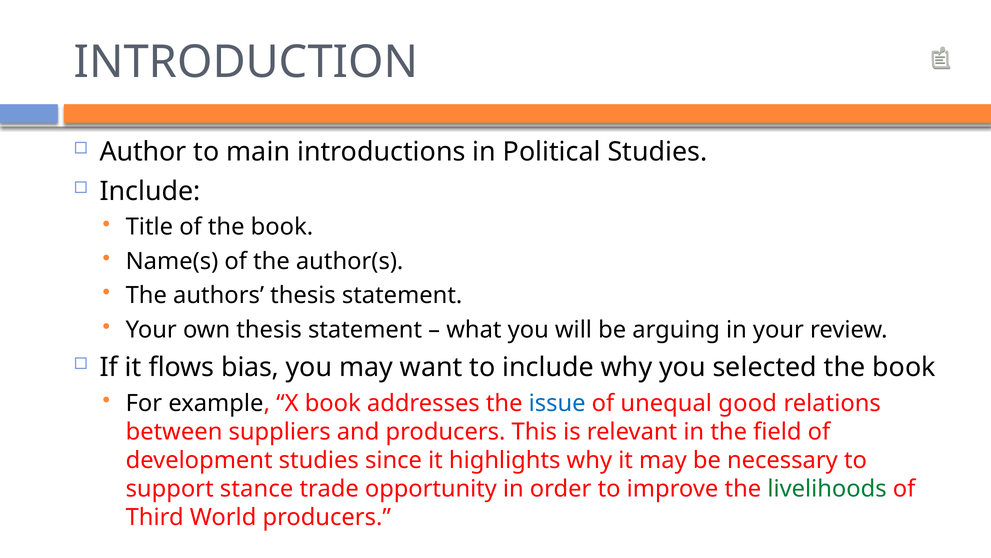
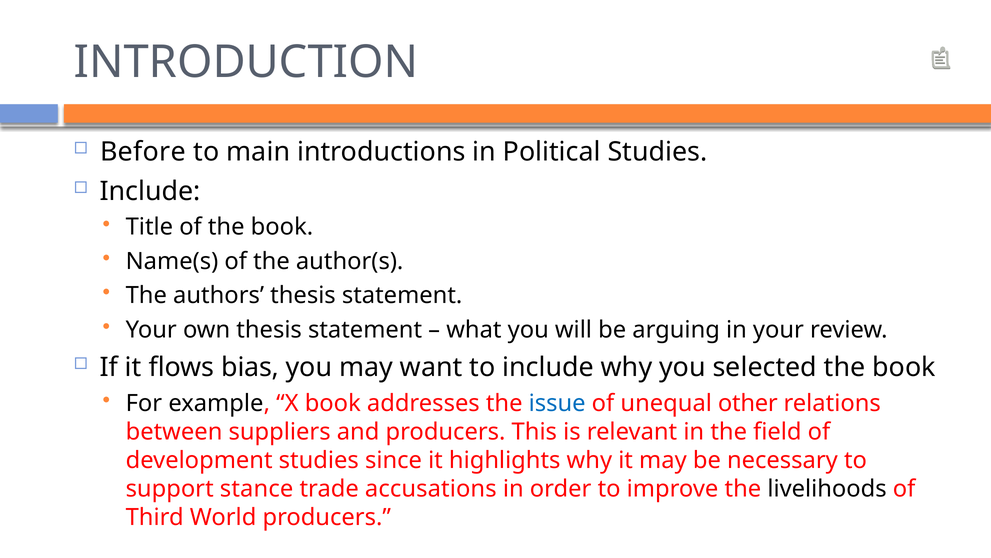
Author: Author -> Before (143, 152)
good: good -> other (748, 403)
opportunity: opportunity -> accusations (431, 488)
livelihoods colour: green -> black (827, 488)
